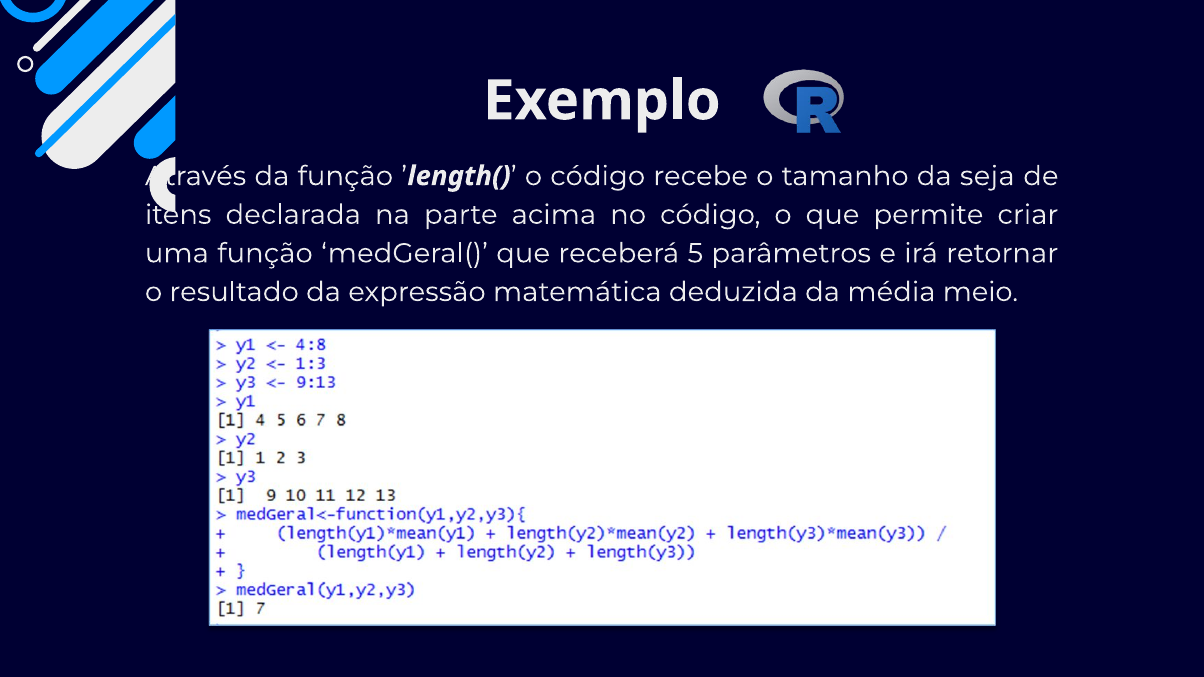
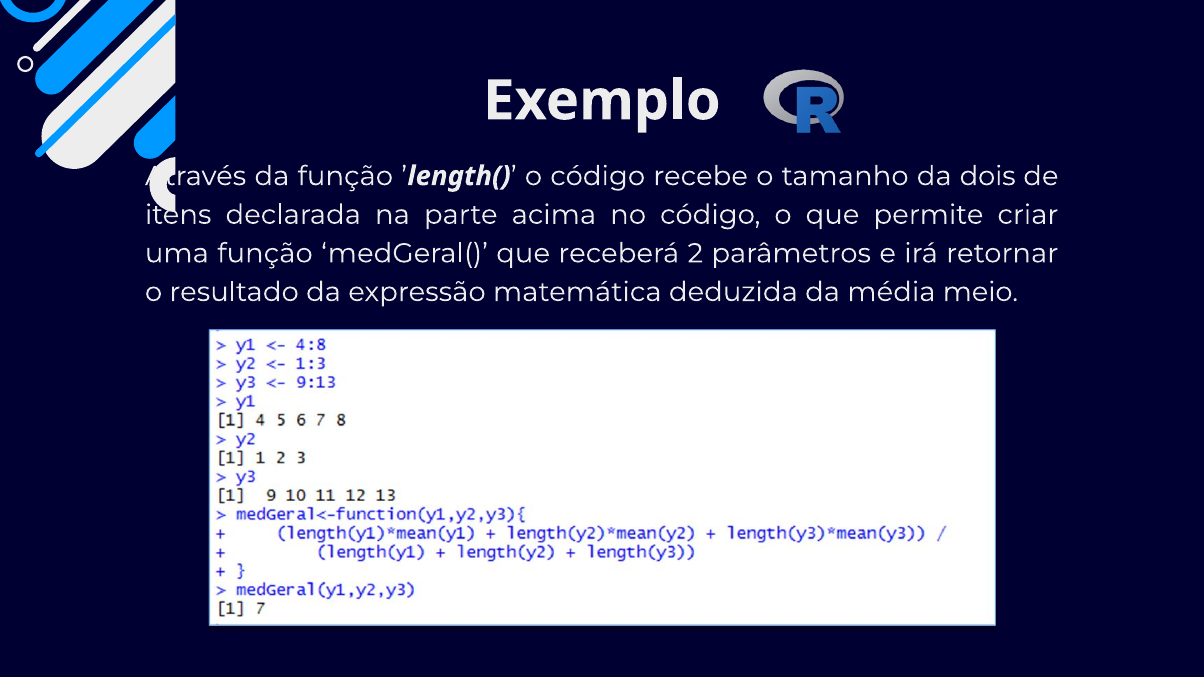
seja: seja -> dois (988, 176)
5: 5 -> 2 (695, 253)
